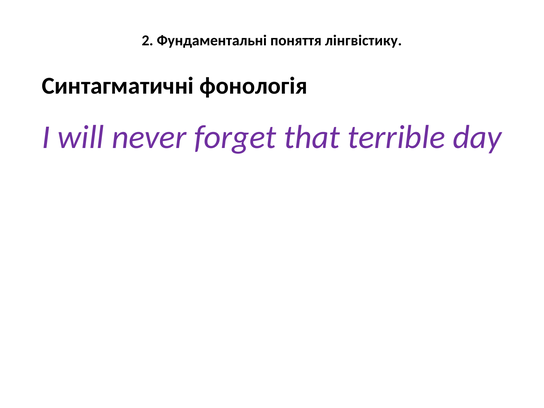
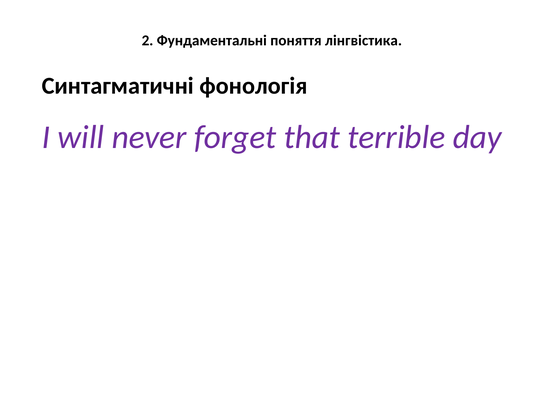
лінгвістику: лінгвістику -> лінгвістика (363, 41)
